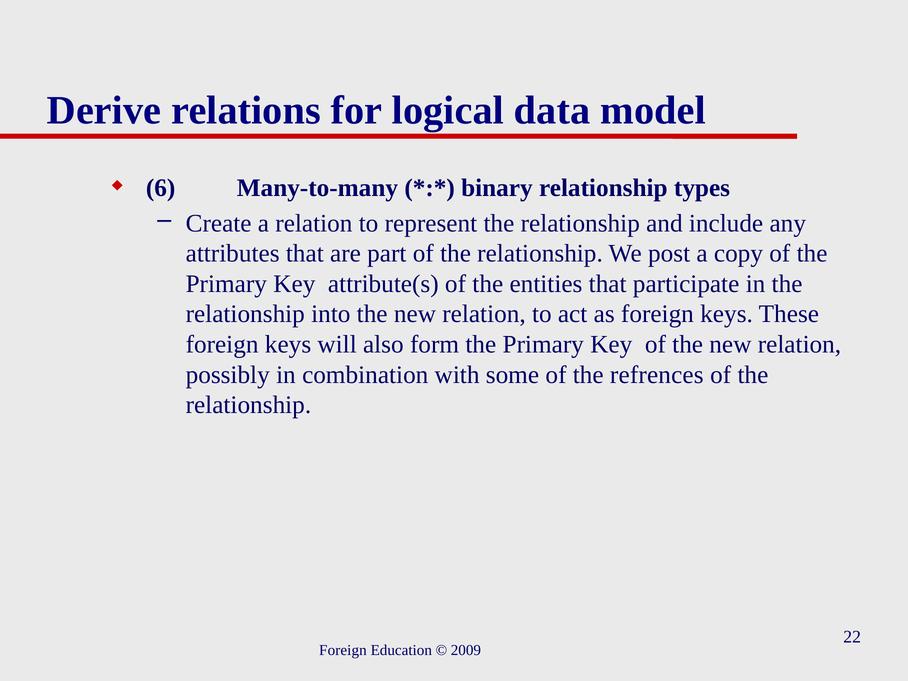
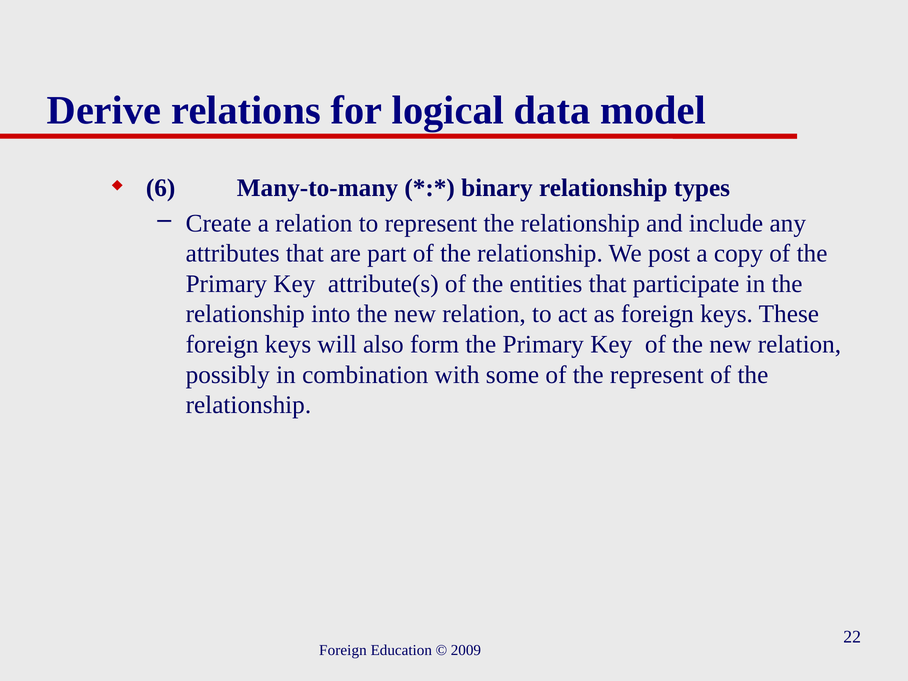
the refrences: refrences -> represent (657, 375)
